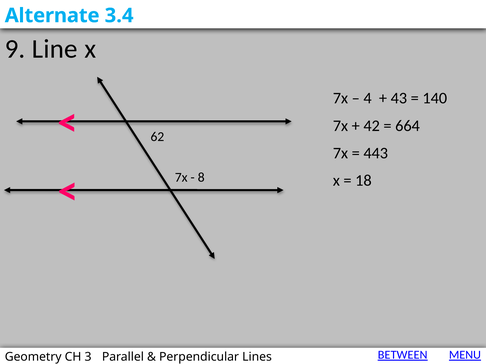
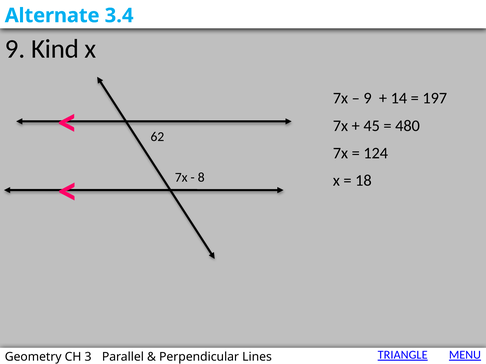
Line: Line -> Kind (55, 49)
4: 4 -> 9 (368, 98)
43: 43 -> 14 (399, 98)
140: 140 -> 197 (435, 98)
42: 42 -> 45 (372, 126)
664: 664 -> 480 (408, 126)
443: 443 -> 124 (376, 153)
BETWEEN: BETWEEN -> TRIANGLE (403, 355)
